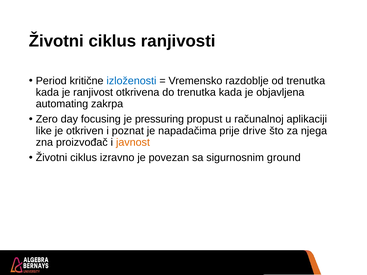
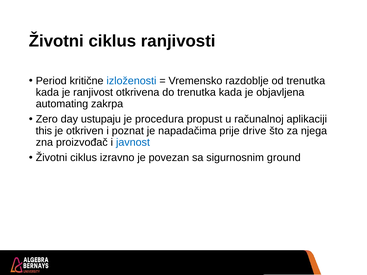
focusing: focusing -> ustupaju (101, 119)
pressuring: pressuring -> procedura (159, 119)
like: like -> this (44, 131)
javnost colour: orange -> blue (133, 142)
